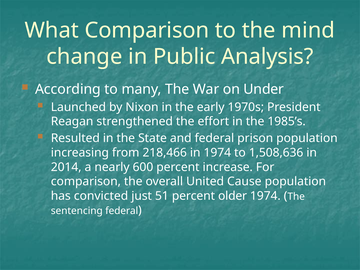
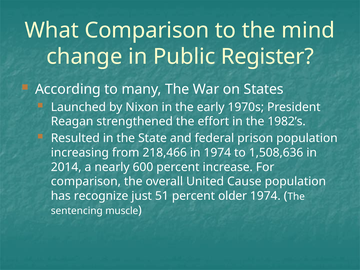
Analysis: Analysis -> Register (267, 57)
Under: Under -> States (264, 89)
1985’s: 1985’s -> 1982’s (287, 121)
convicted: convicted -> recognize (101, 196)
sentencing federal: federal -> muscle (122, 211)
